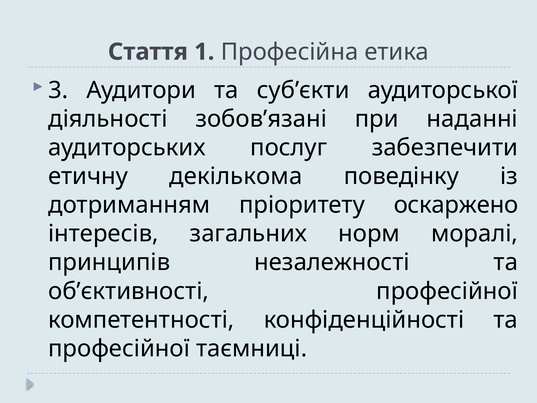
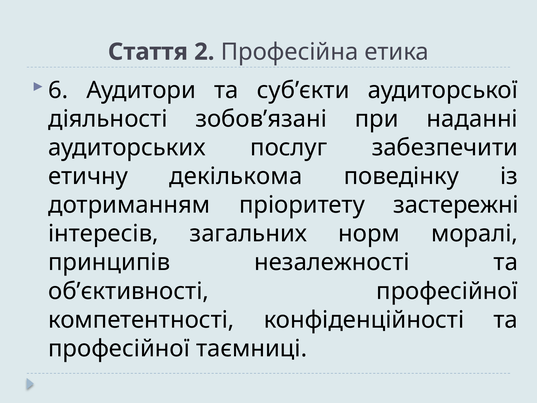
1: 1 -> 2 (204, 52)
3: 3 -> 6 (58, 90)
оскаржено: оскаржено -> застережні (456, 205)
